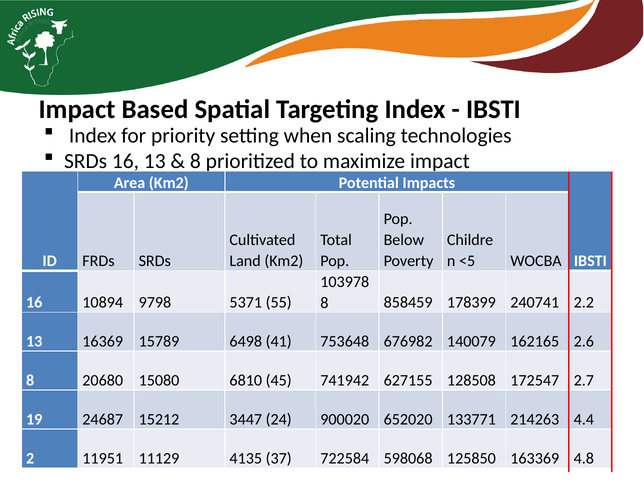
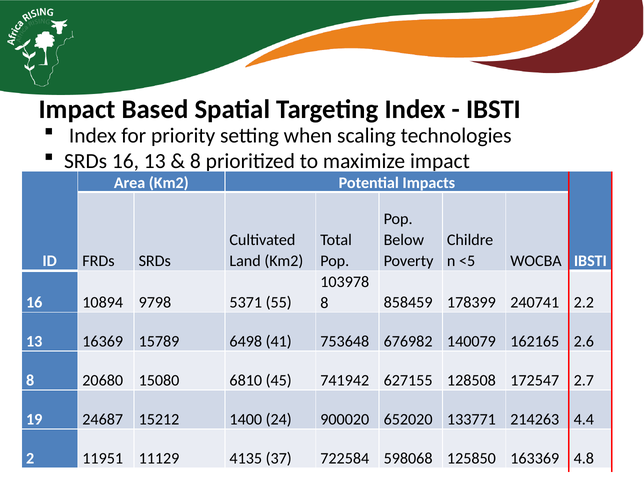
3447: 3447 -> 1400 (246, 419)
